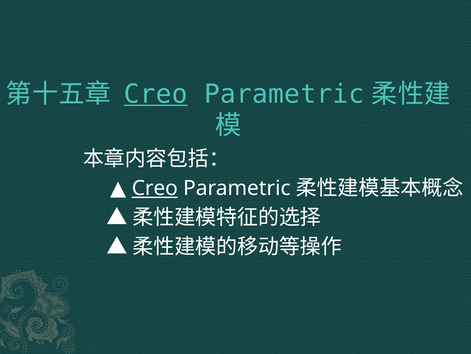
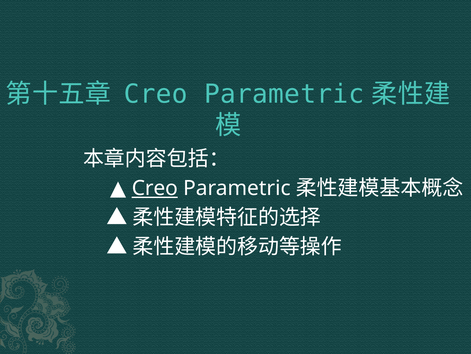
Creo underline: present -> none (156, 94)
